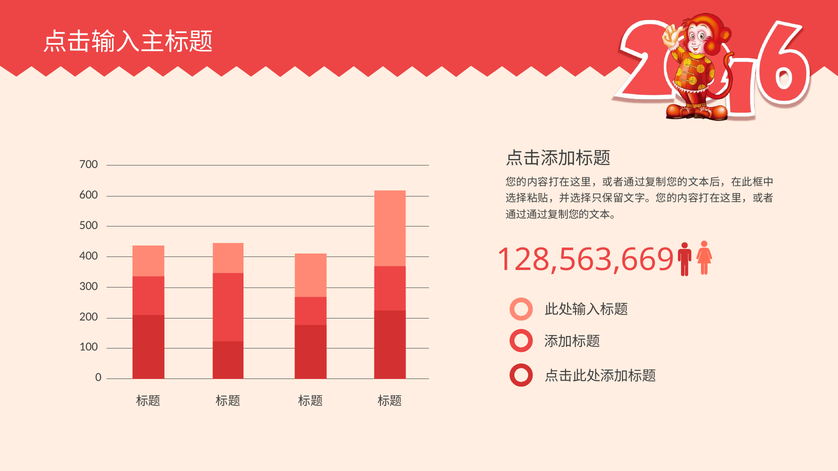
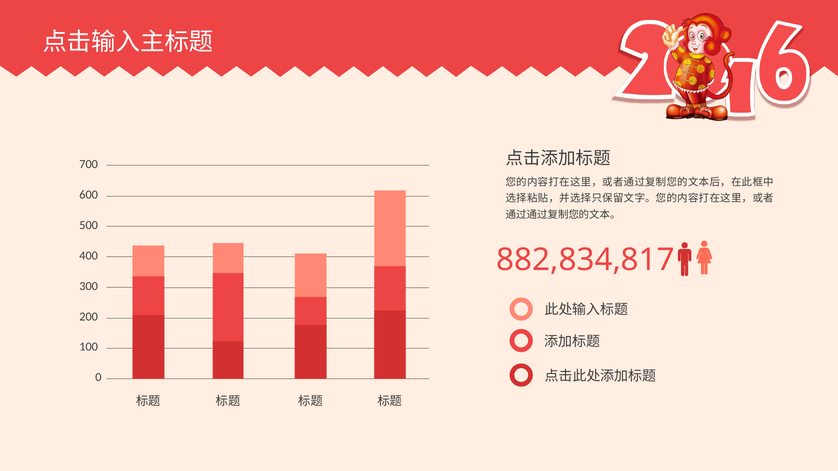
128,563,669: 128,563,669 -> 882,834,817 (586, 260)
